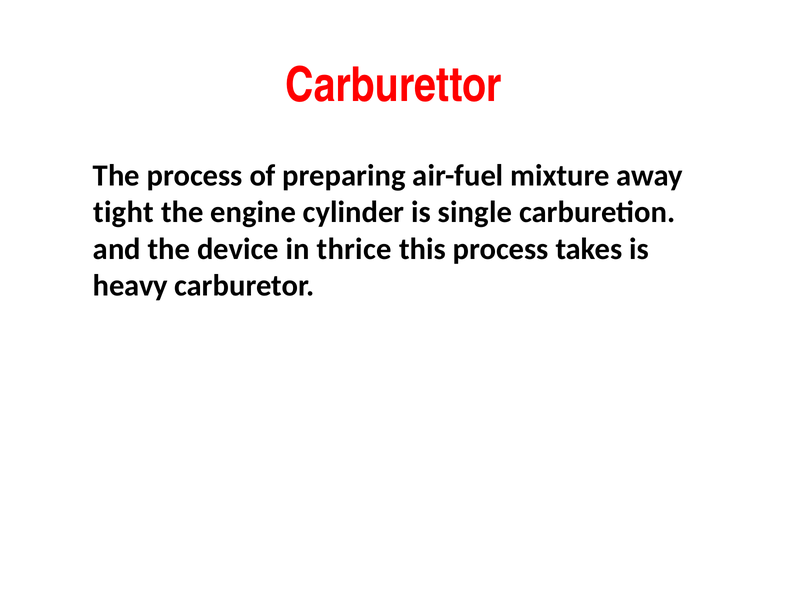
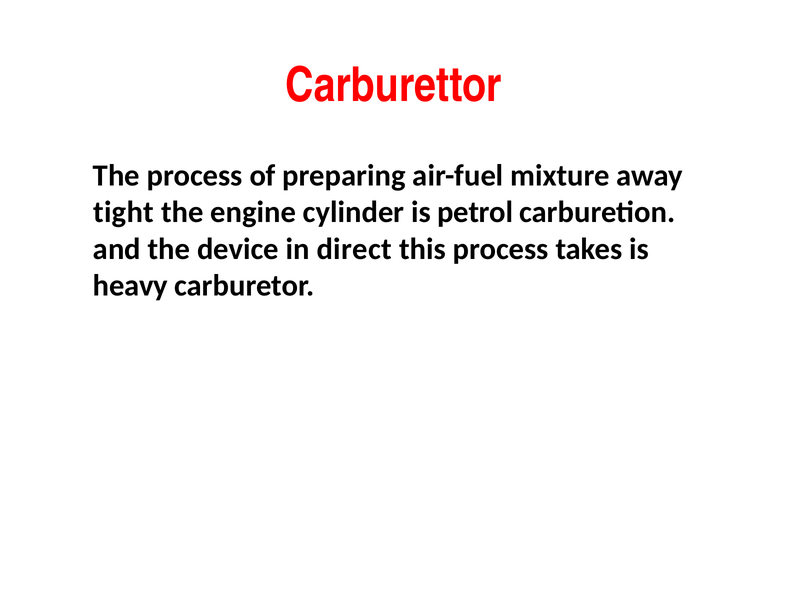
single: single -> petrol (475, 212)
thrice: thrice -> direct (354, 249)
